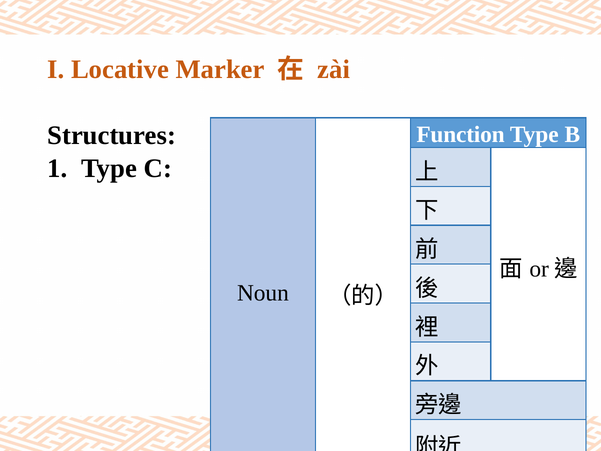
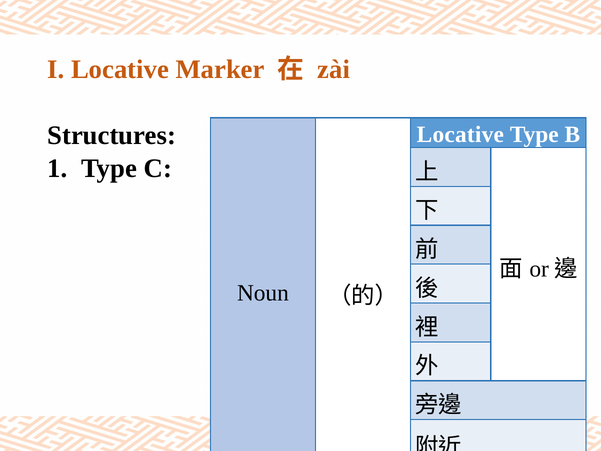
Function: Function -> Locative (460, 135)
